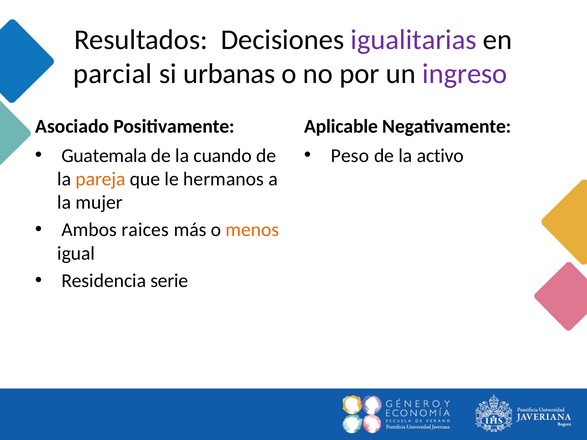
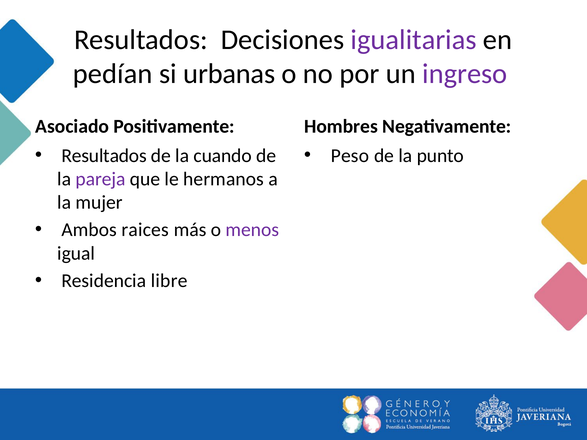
parcial: parcial -> pedían (113, 74)
Aplicable: Aplicable -> Hombres (341, 126)
Guatemala: Guatemala -> Resultados (104, 156)
activo: activo -> punto (440, 156)
pareja colour: orange -> purple (100, 179)
menos colour: orange -> purple (252, 230)
serie: serie -> libre (169, 281)
